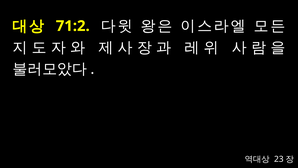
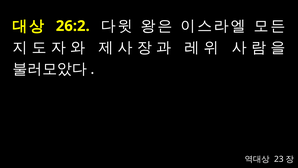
71:2: 71:2 -> 26:2 (73, 26)
